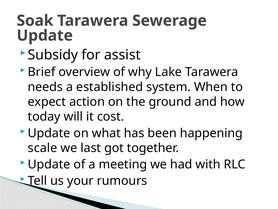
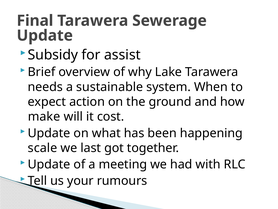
Soak: Soak -> Final (35, 21)
established: established -> sustainable (110, 87)
today: today -> make (44, 116)
